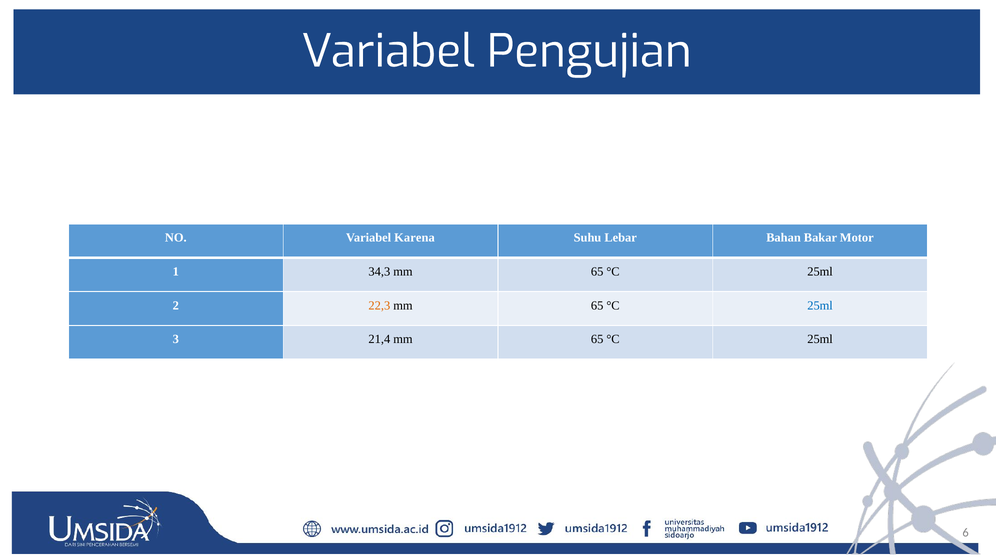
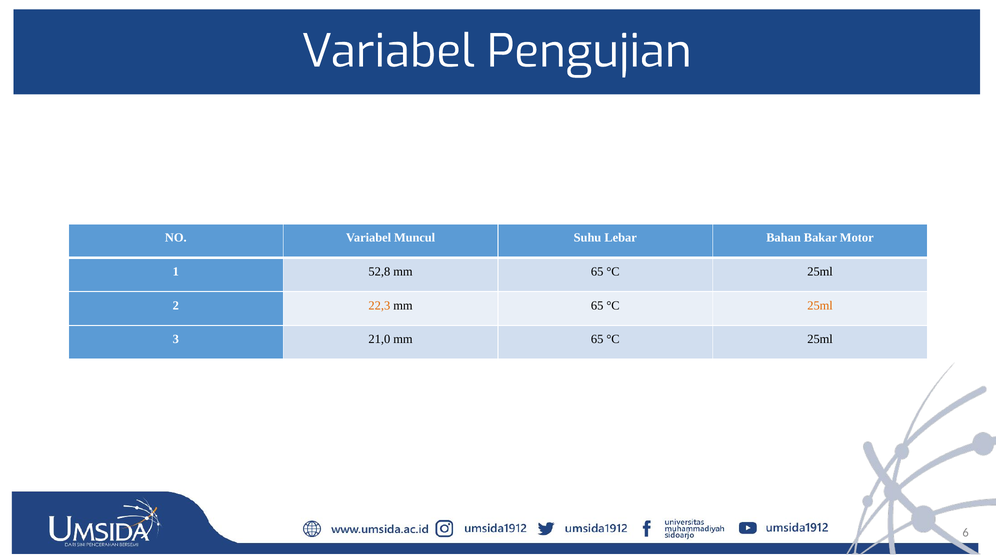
Karena: Karena -> Muncul (415, 238)
34,3: 34,3 -> 52,8 (379, 272)
25ml colour: blue -> orange (820, 306)
21,4: 21,4 -> 21,0 (379, 339)
